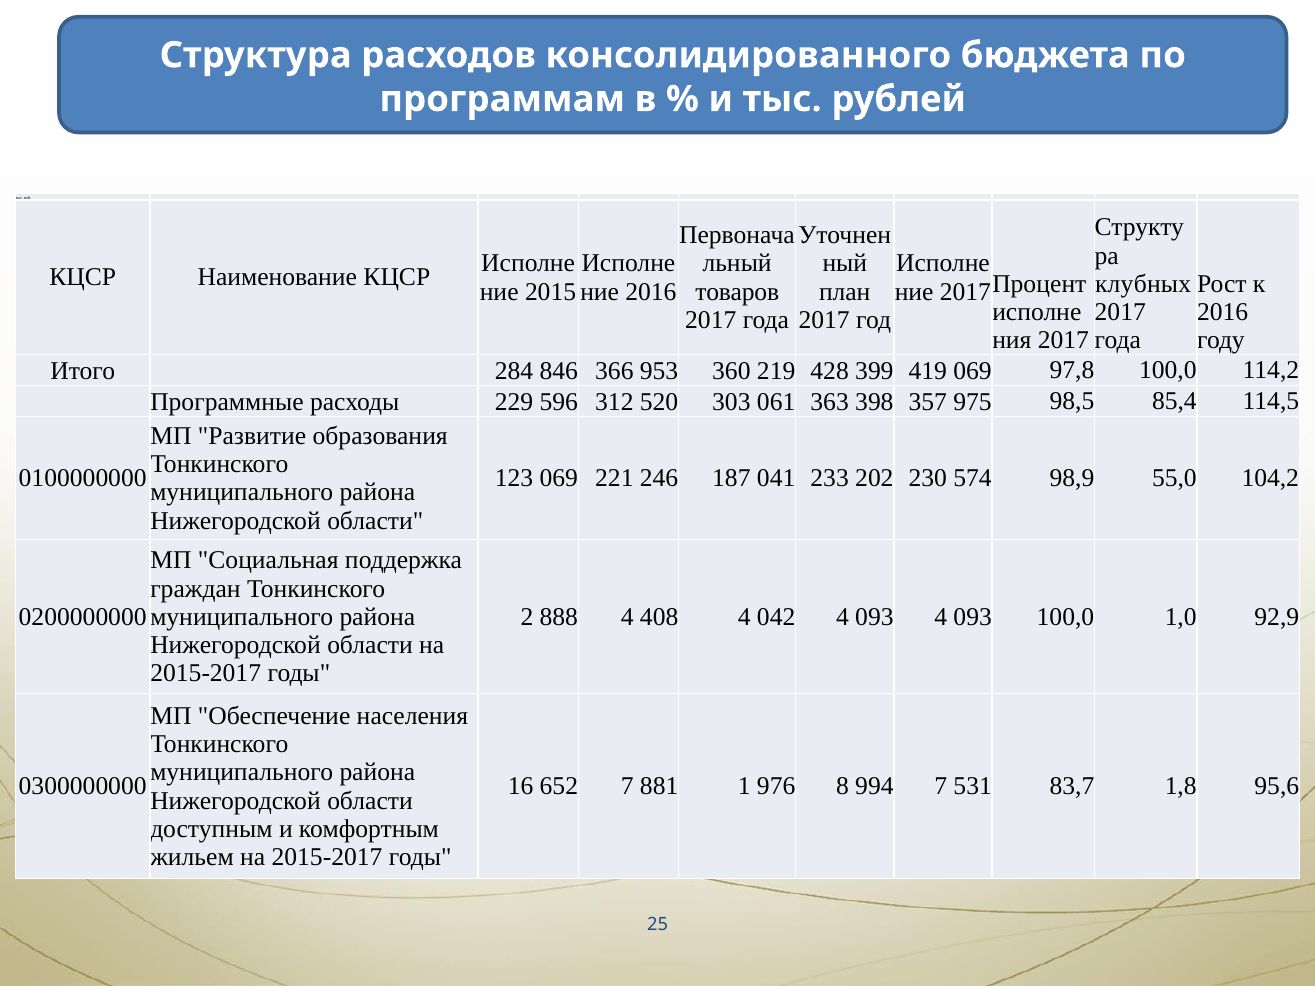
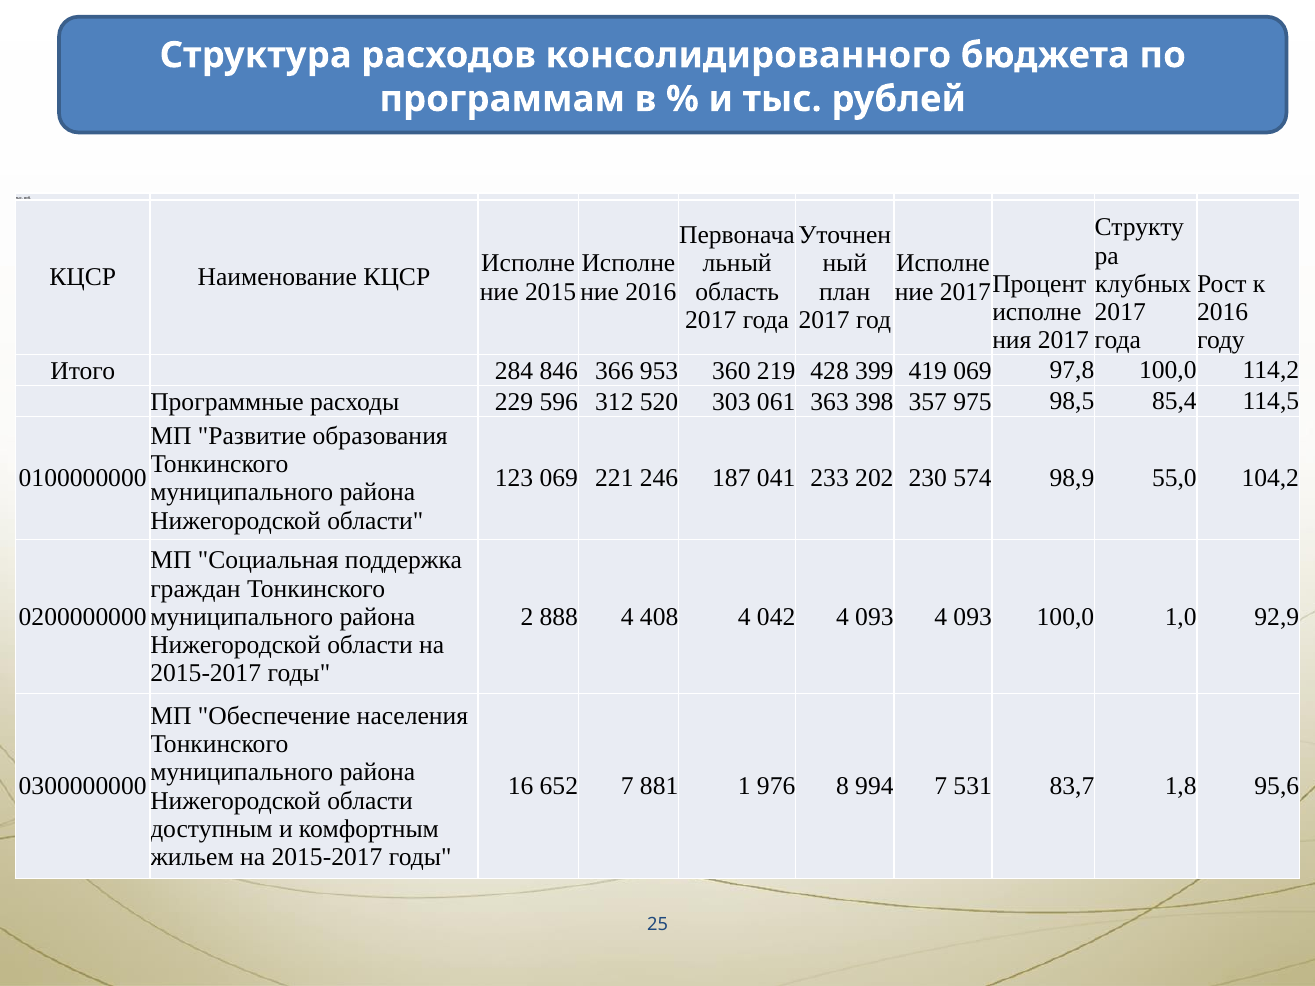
товаров: товаров -> область (737, 292)
